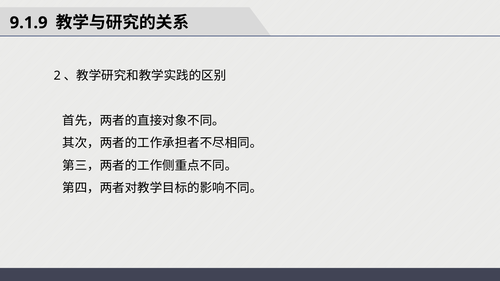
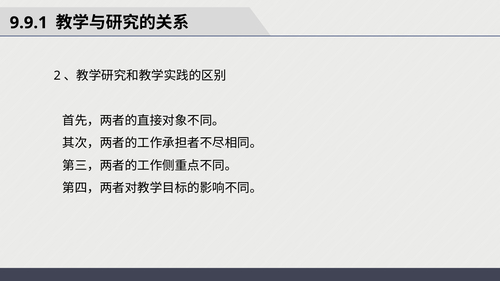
9.1.9: 9.1.9 -> 9.9.1 (29, 23)
